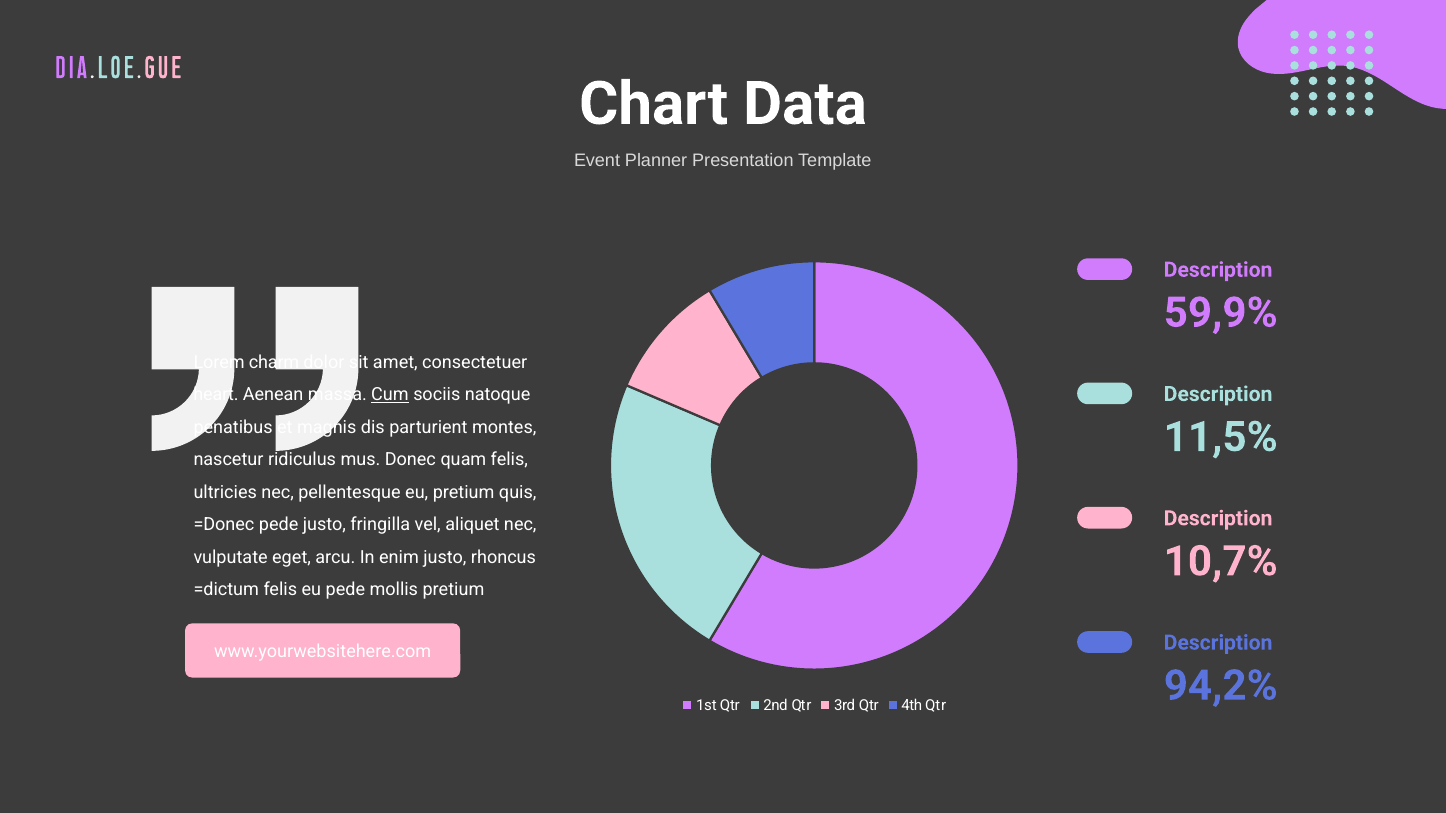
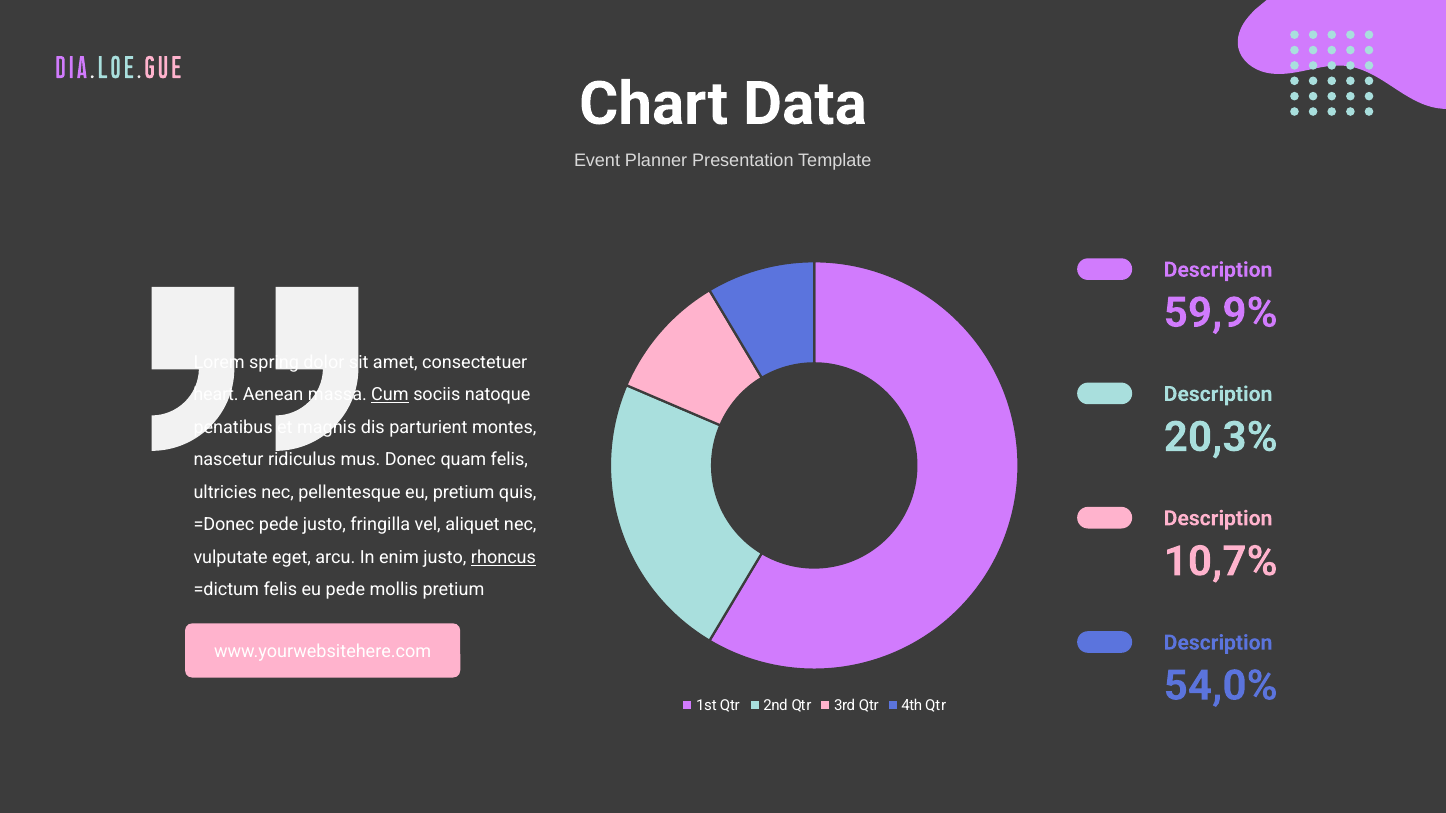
charm: charm -> spring (274, 362)
11,5%: 11,5% -> 20,3% (1221, 437)
rhoncus underline: none -> present (503, 558)
94,2%: 94,2% -> 54,0% (1221, 686)
